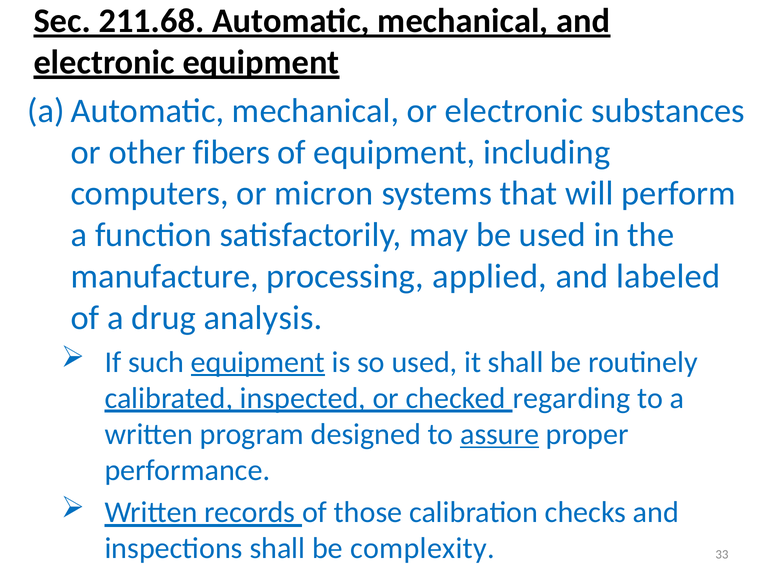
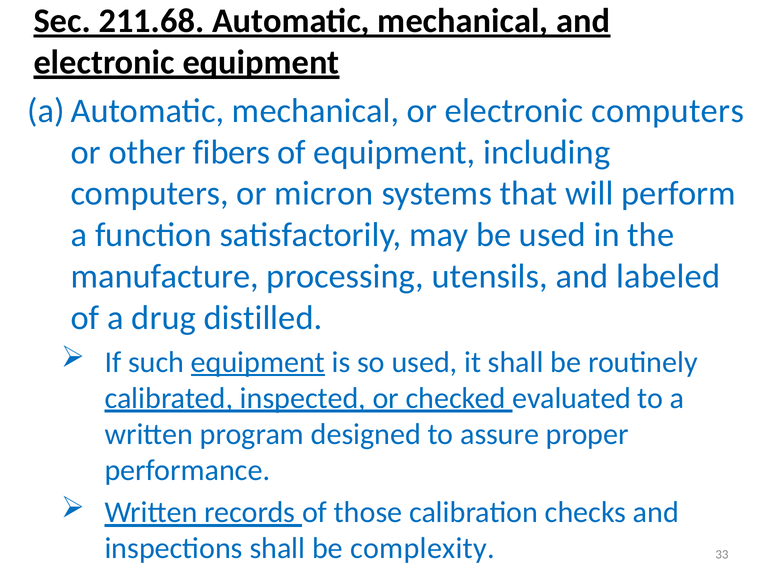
electronic substances: substances -> computers (668, 111)
applied: applied -> utensils (490, 276)
analysis: analysis -> distilled (263, 318)
regarding: regarding -> evaluated (572, 398)
assure underline: present -> none (500, 434)
